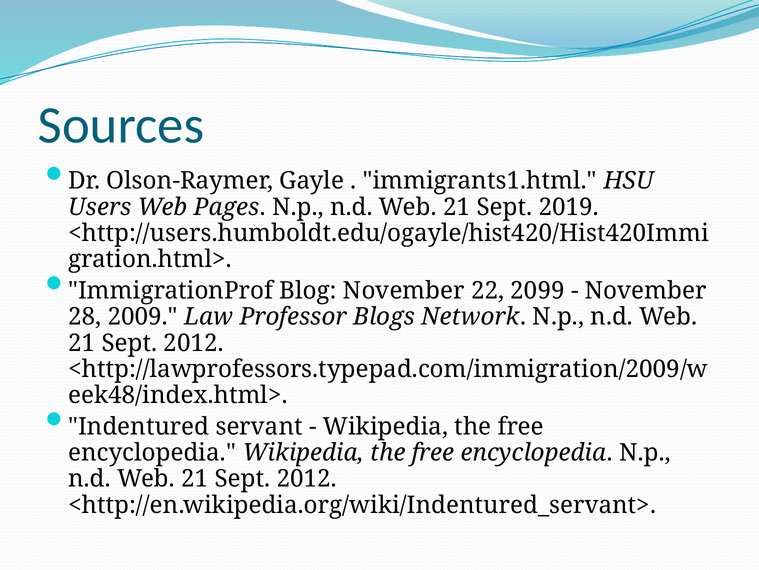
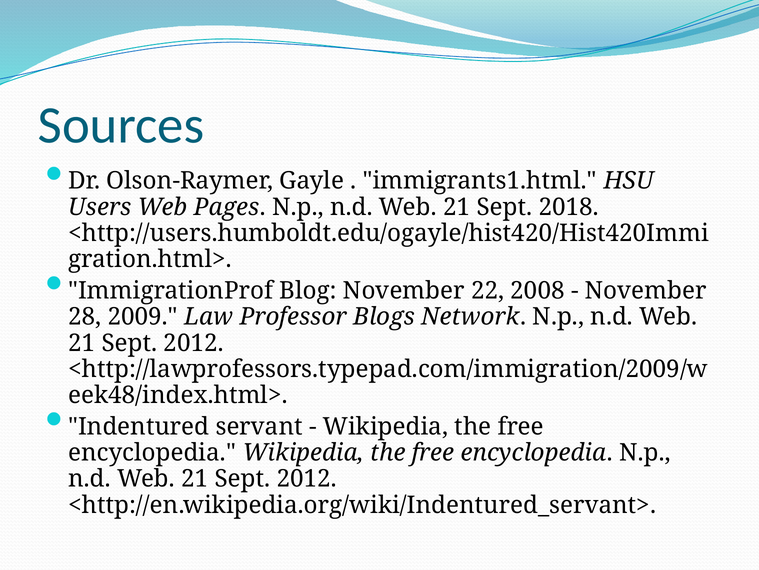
2019: 2019 -> 2018 (569, 207)
2099: 2099 -> 2008 (538, 290)
